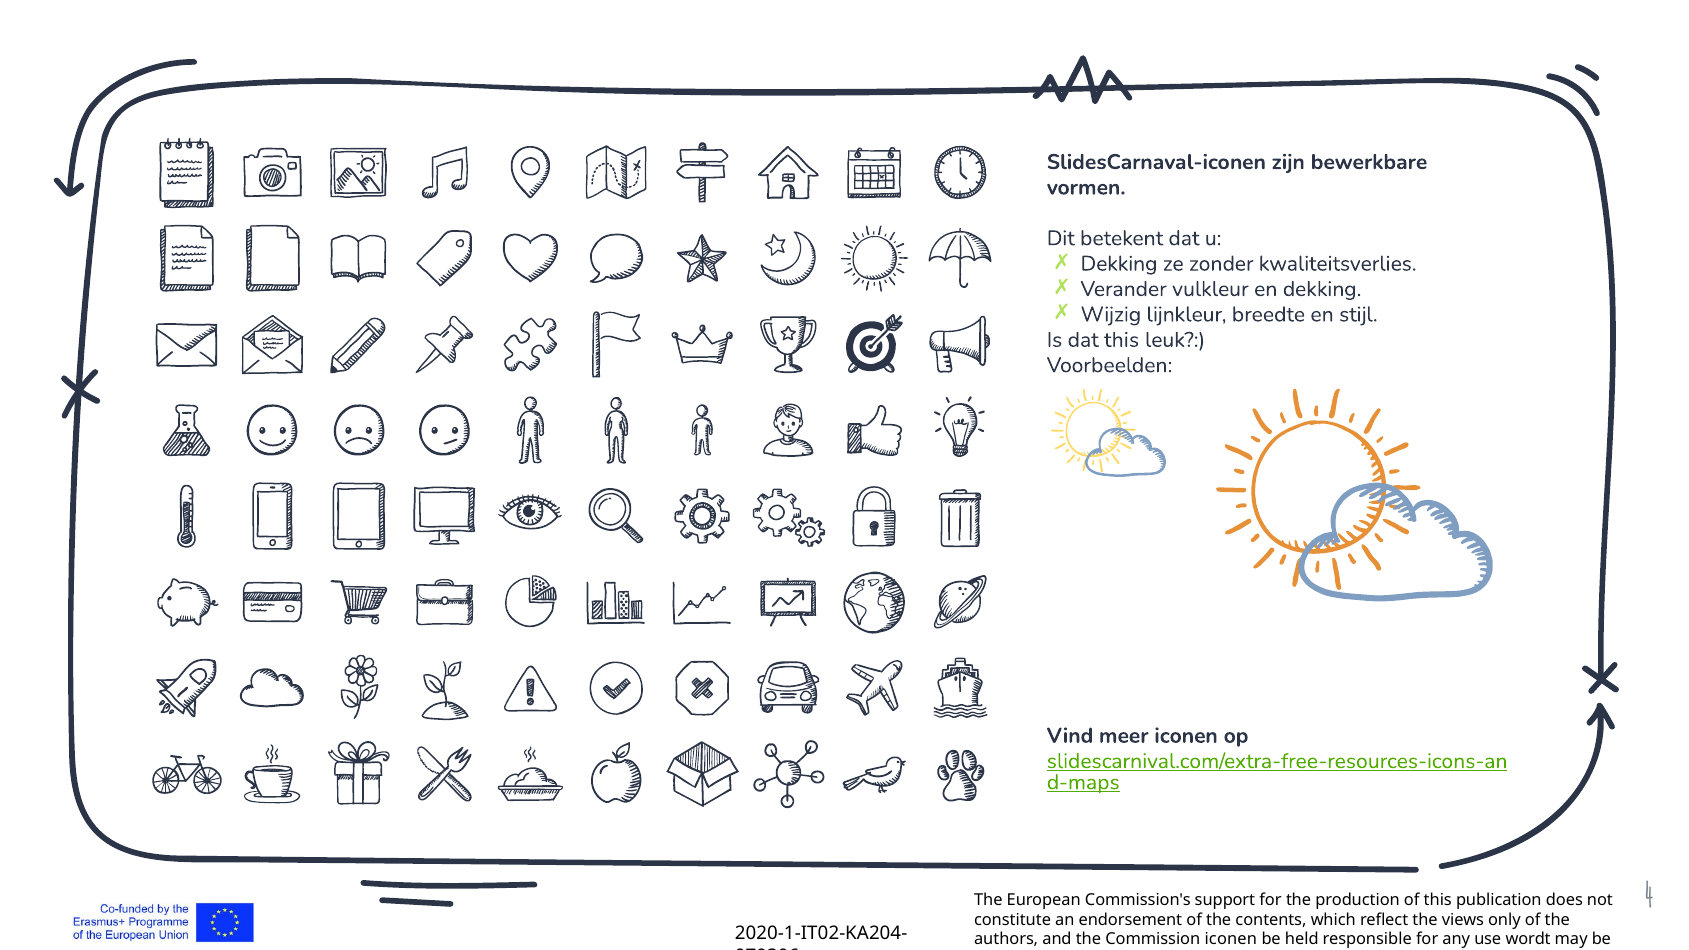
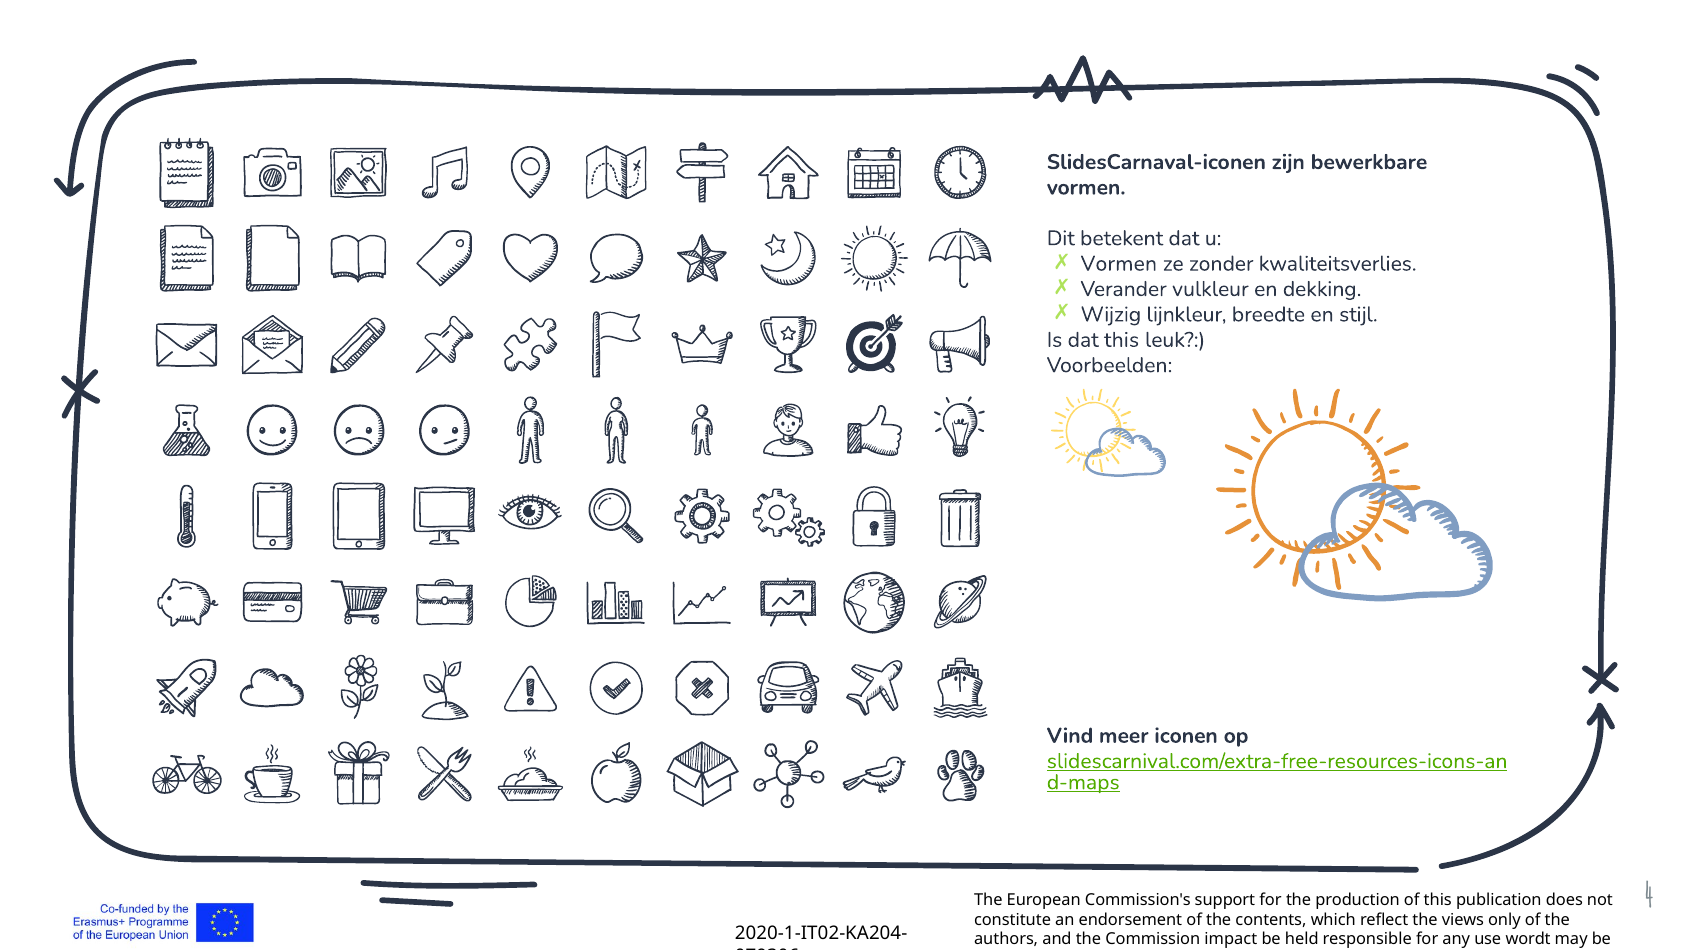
Dekking: Dekking -> Vormen (1119, 264)
Commission iconen: iconen -> impact (1231, 939)
